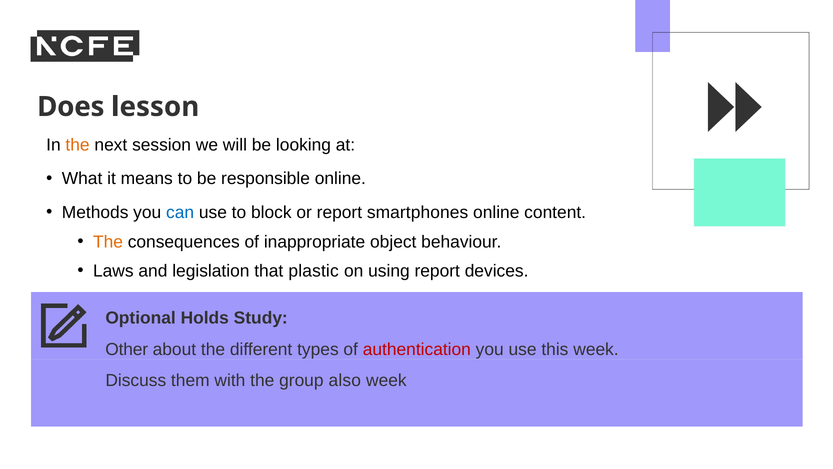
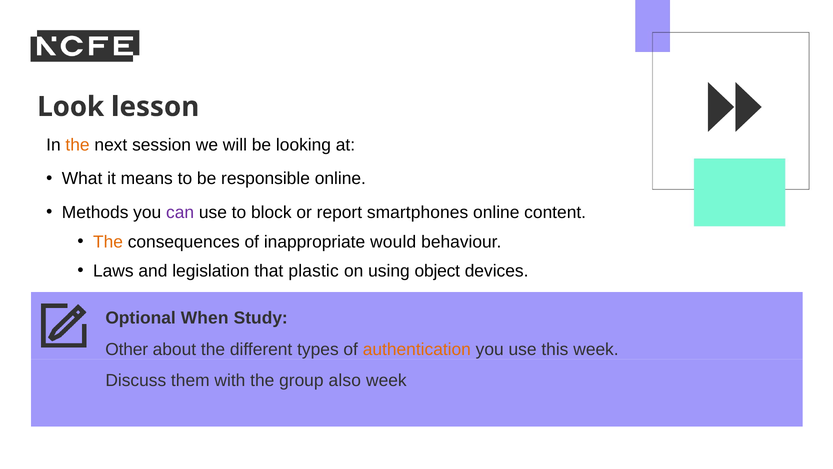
Does: Does -> Look (71, 107)
can colour: blue -> purple (180, 212)
object: object -> would (393, 242)
using report: report -> object (437, 271)
Holds: Holds -> When (205, 318)
authentication colour: red -> orange (417, 349)
